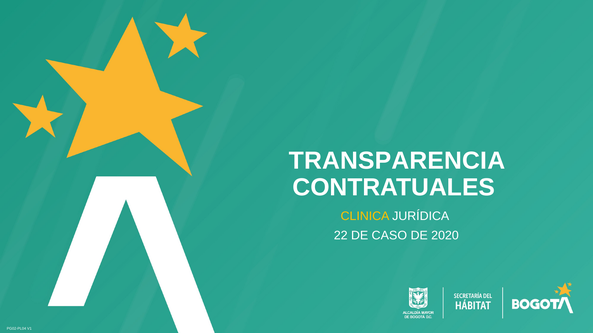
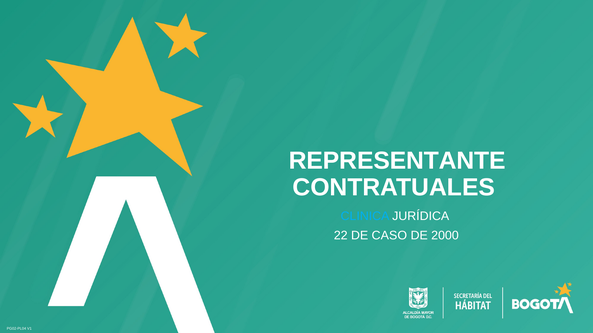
TRANSPARENCIA: TRANSPARENCIA -> REPRESENTANTE (397, 161)
CLINICA colour: yellow -> light blue (365, 216)
2020: 2020 -> 2000 (445, 236)
